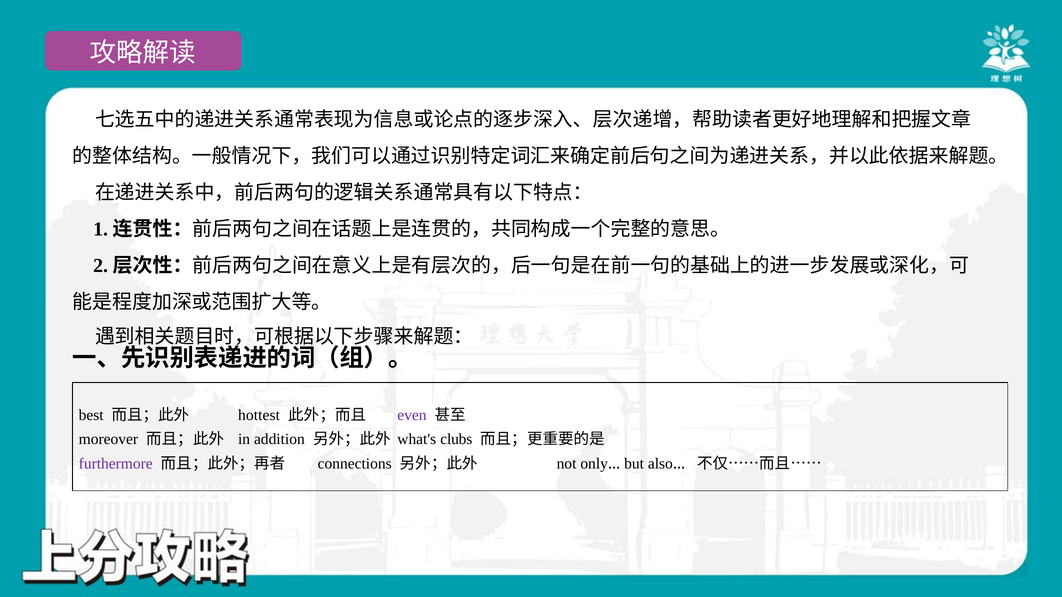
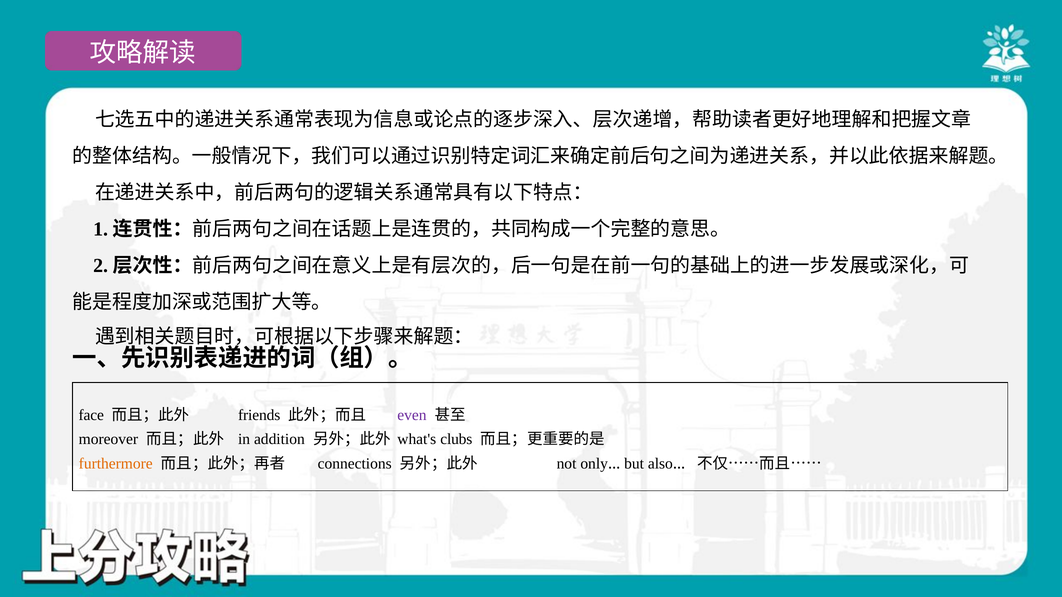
best: best -> face (91, 415)
hottest: hottest -> friends (259, 415)
furthermore colour: purple -> orange (116, 464)
